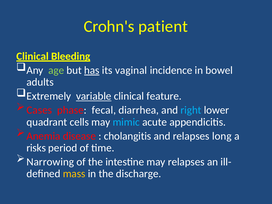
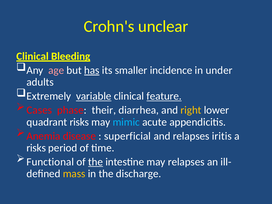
patient: patient -> unclear (163, 26)
age colour: light green -> pink (56, 70)
vaginal: vaginal -> smaller (131, 70)
bowel: bowel -> under (219, 70)
feature underline: none -> present (164, 96)
fecal: fecal -> their (104, 110)
right colour: light blue -> yellow (191, 110)
quadrant cells: cells -> risks (79, 122)
cholangitis: cholangitis -> superficial (127, 136)
long: long -> iritis (222, 136)
Narrowing: Narrowing -> Functional (50, 162)
the underline: none -> present (96, 162)
